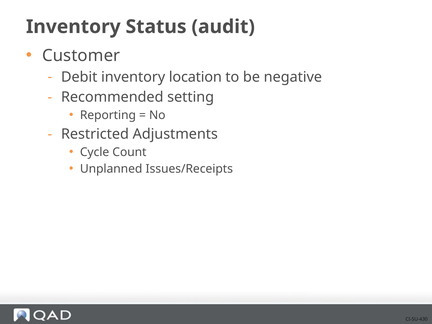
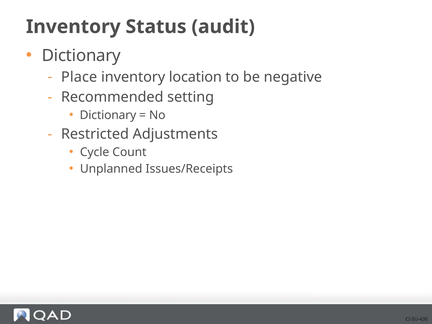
Customer: Customer -> Dictionary (81, 56)
Debit: Debit -> Place (79, 77)
Reporting: Reporting -> Dictionary (108, 115)
